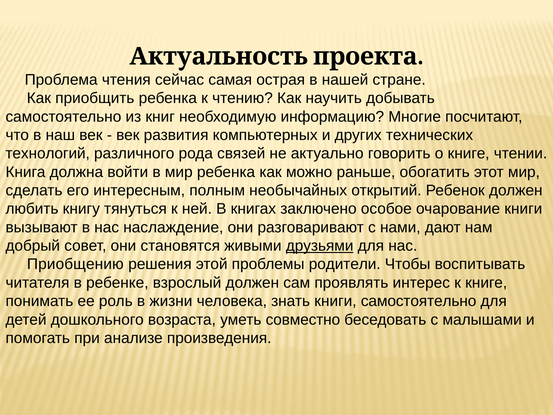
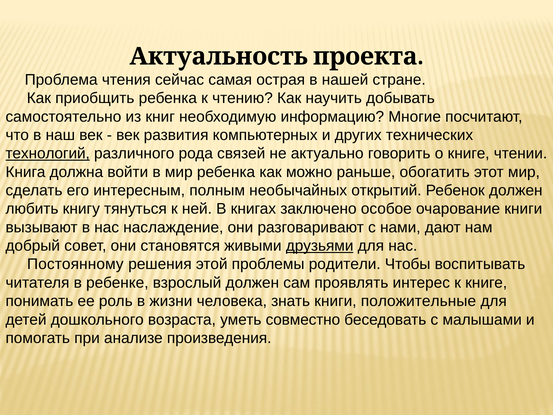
технологий underline: none -> present (48, 153)
Приобщению: Приобщению -> Постоянному (75, 264)
книги самостоятельно: самостоятельно -> положительные (418, 301)
